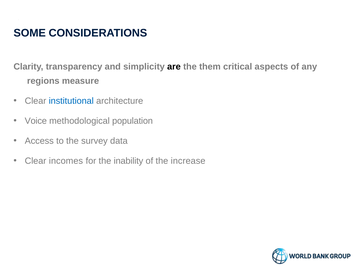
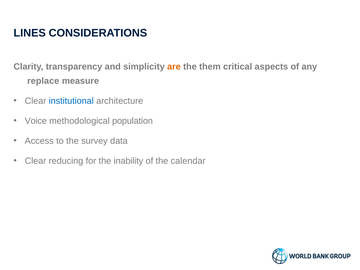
SOME: SOME -> LINES (30, 33)
are colour: black -> orange (174, 67)
regions: regions -> replace (43, 81)
incomes: incomes -> reducing (66, 161)
increase: increase -> calendar (188, 161)
